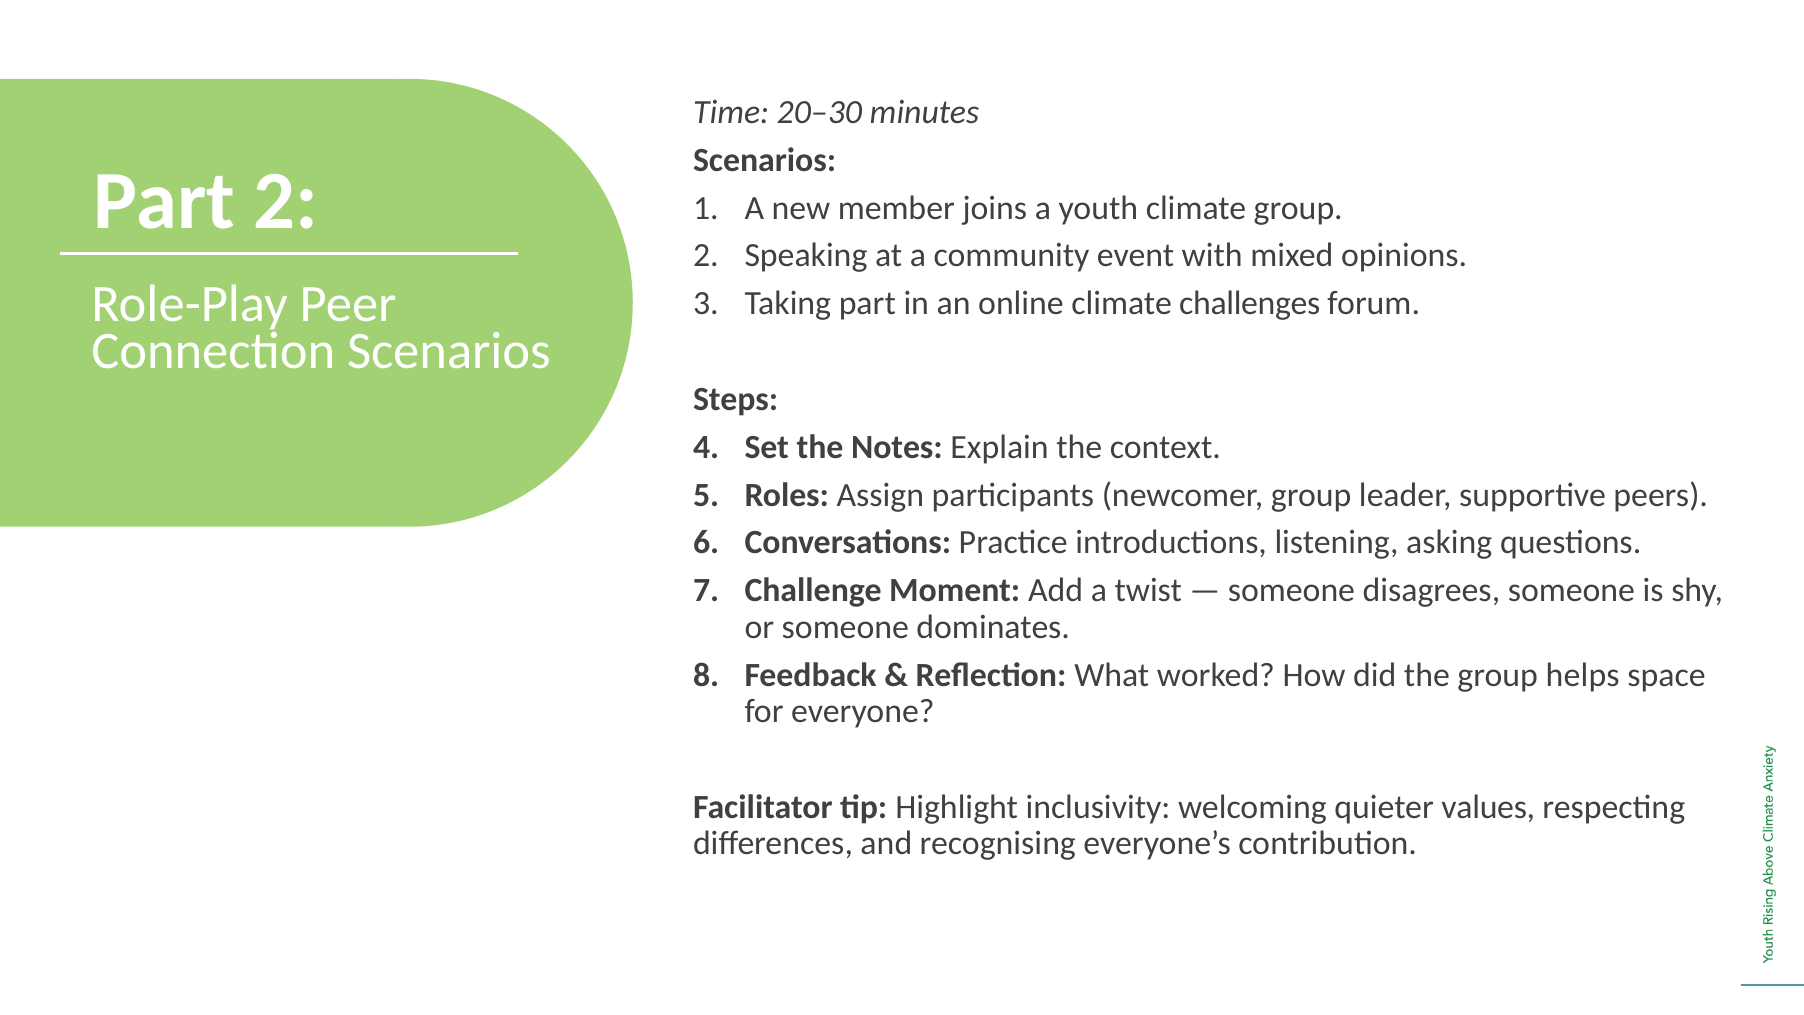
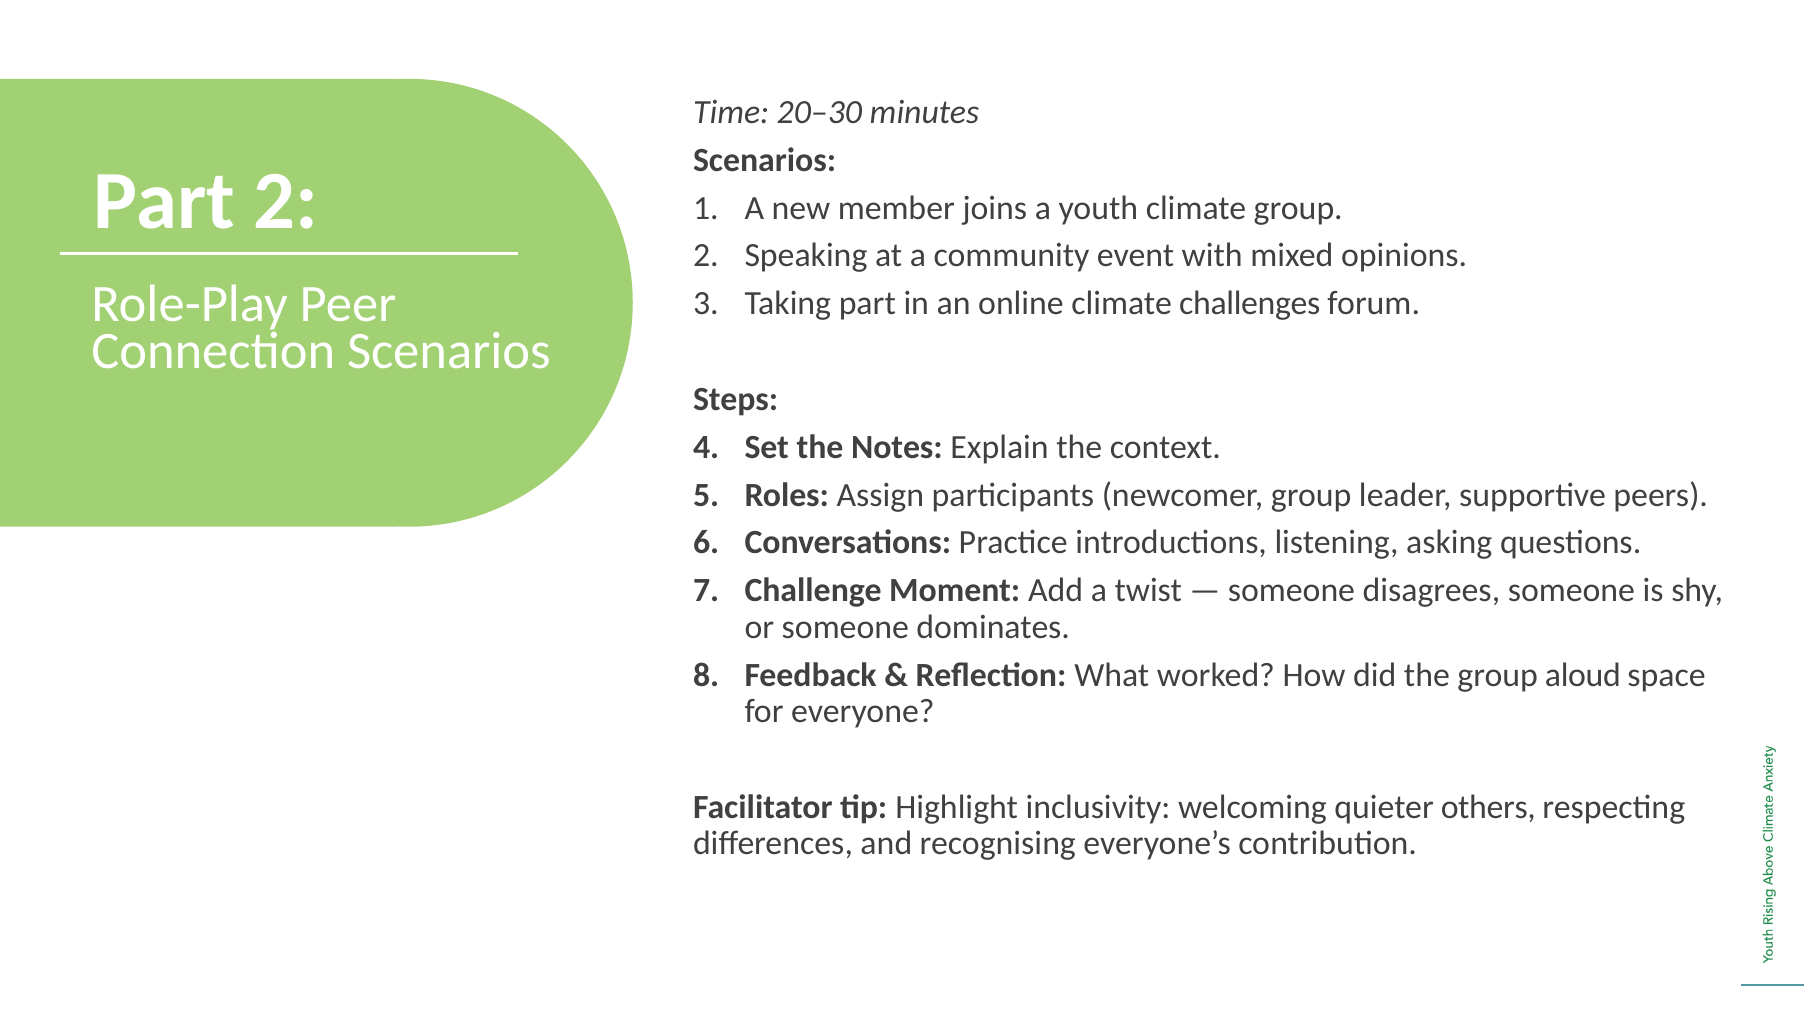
helps: helps -> aloud (1583, 675)
values: values -> others (1488, 807)
